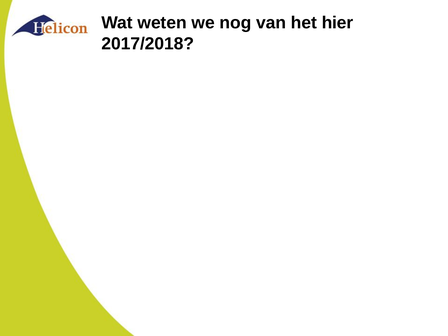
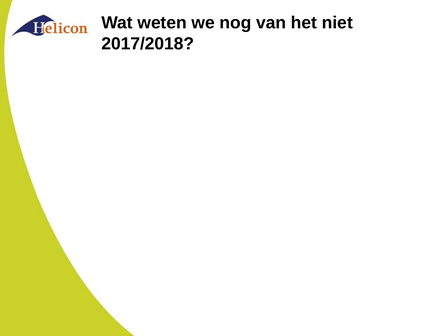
hier: hier -> niet (337, 23)
